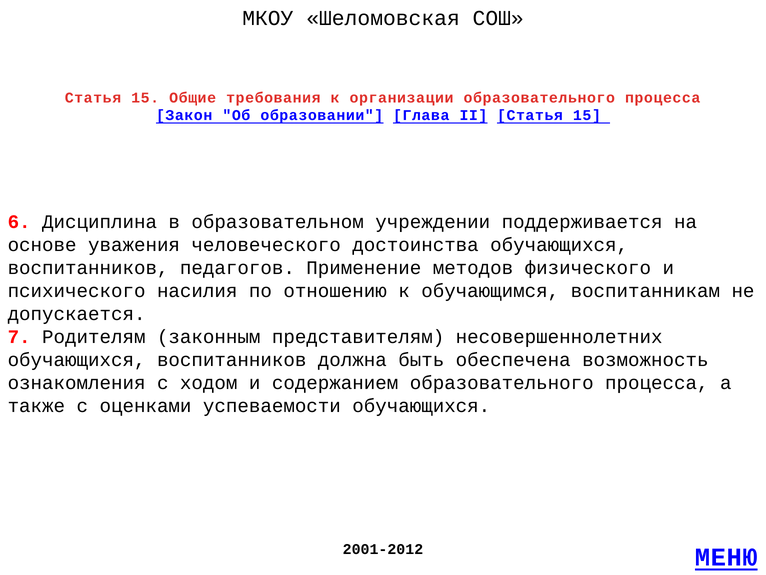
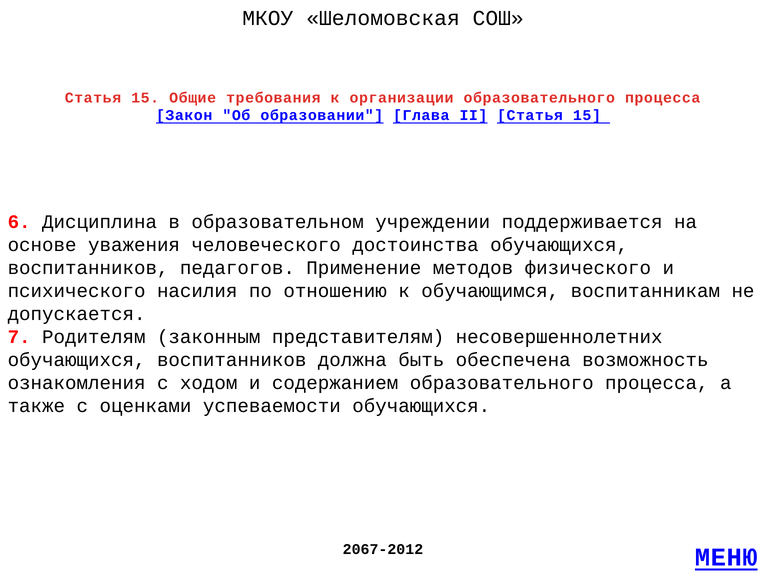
2001-2012: 2001-2012 -> 2067-2012 (383, 549)
